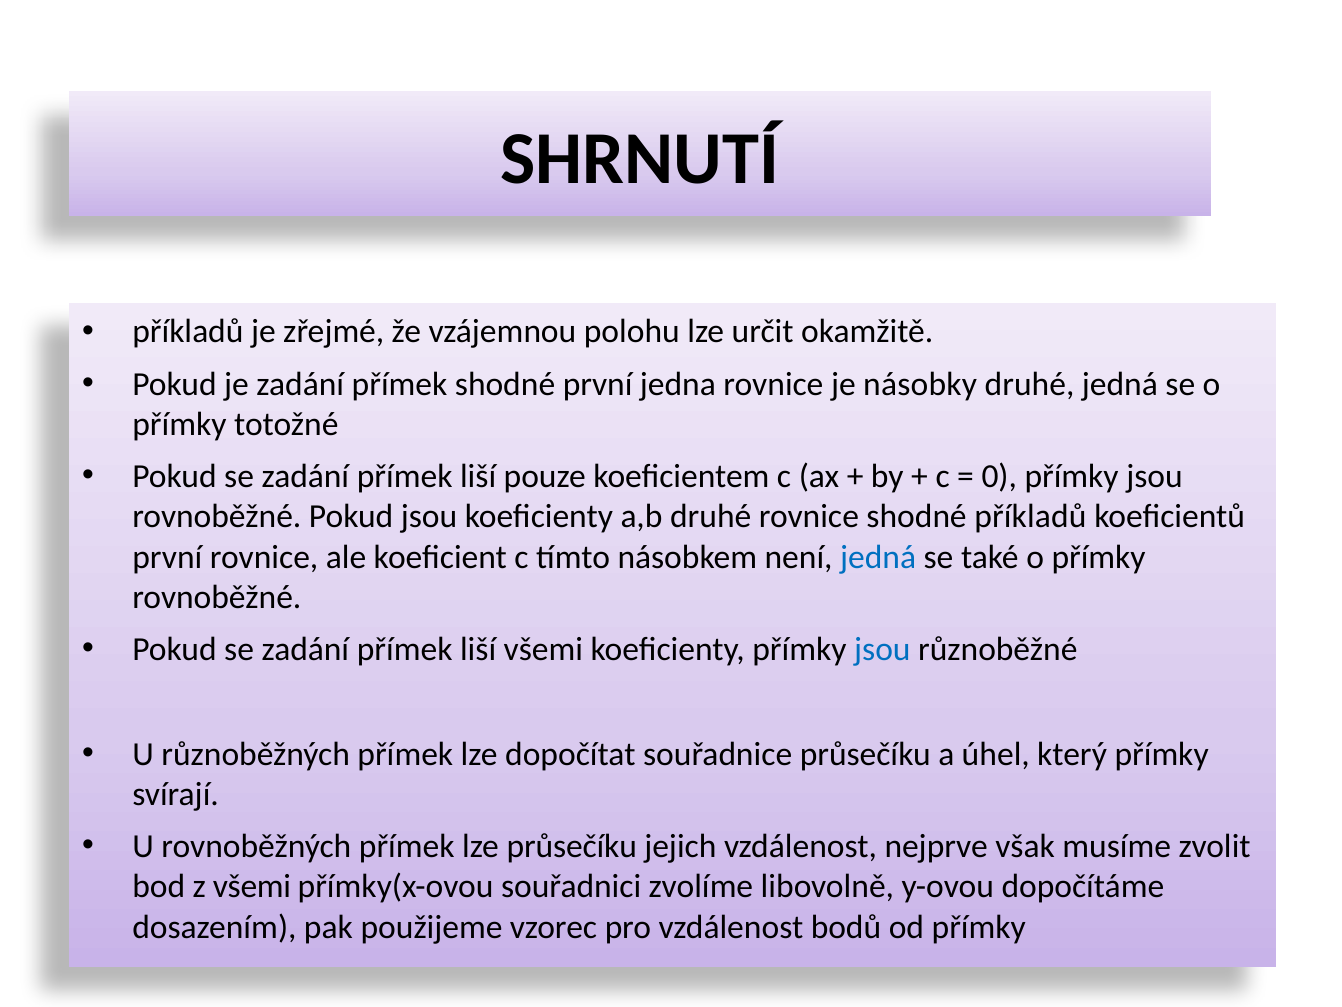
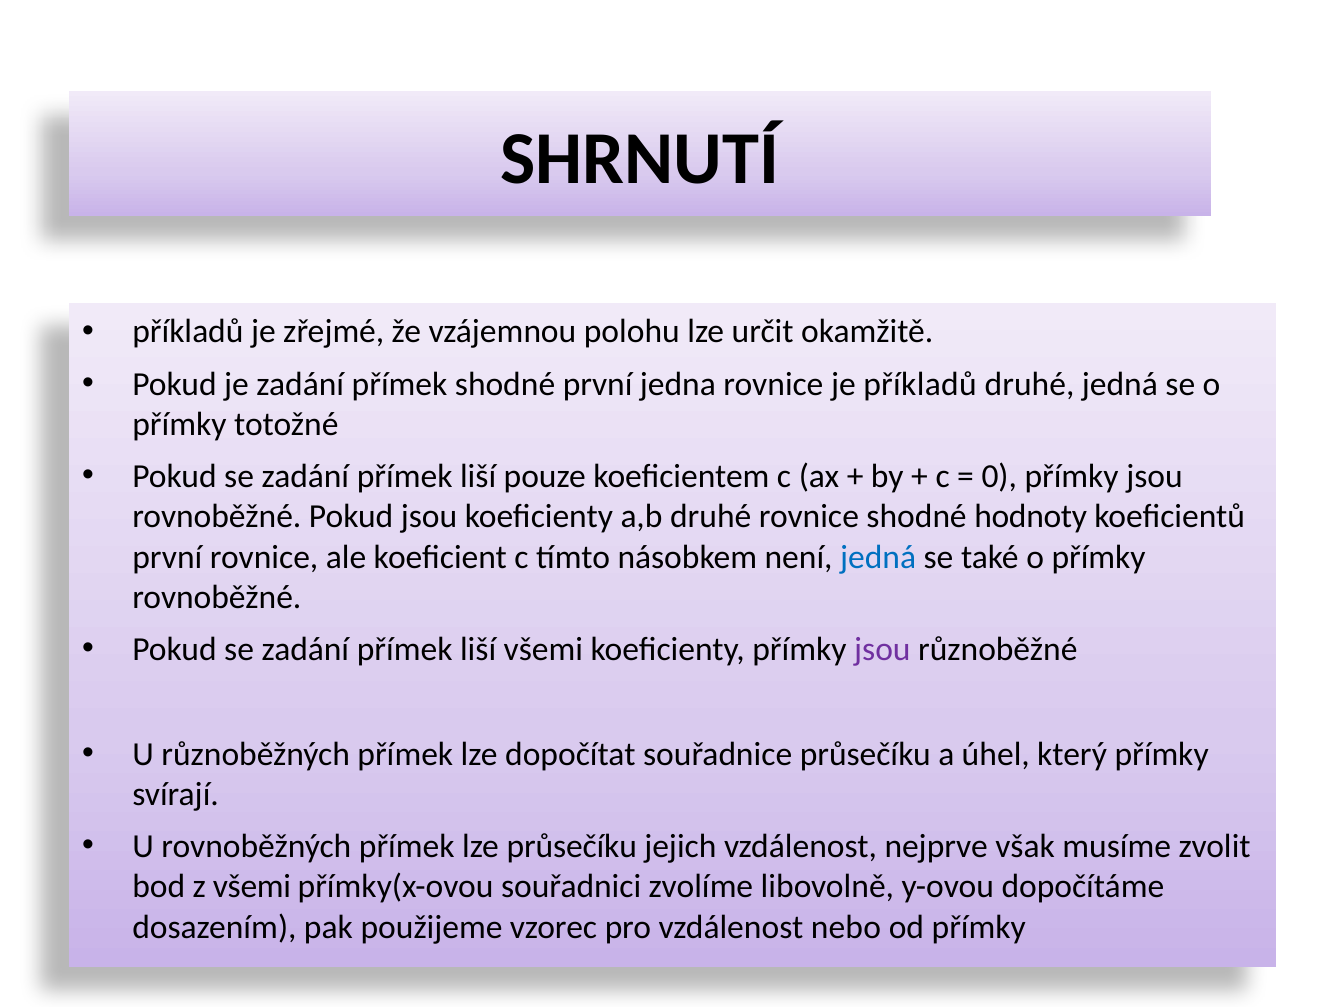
je násobky: násobky -> příkladů (920, 384)
shodné příkladů: příkladů -> hodnoty (1031, 517)
jsou colour: blue -> purple (882, 649)
bodů: bodů -> nebo (846, 927)
